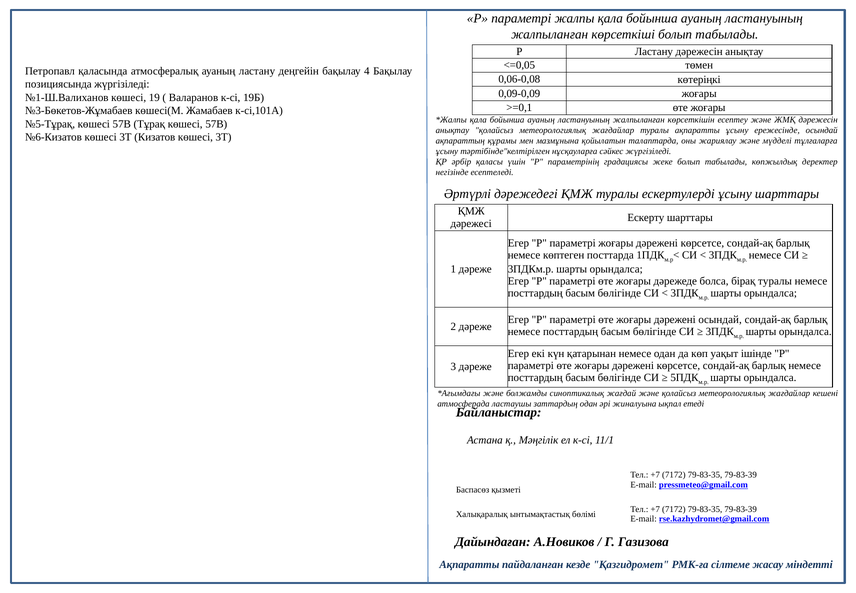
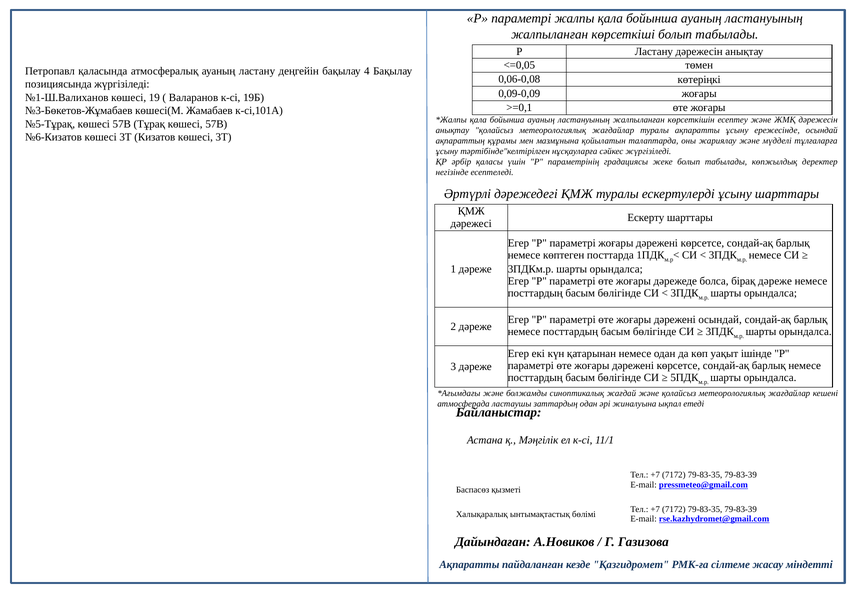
бірақ туралы: туралы -> дәреже (775, 281)
